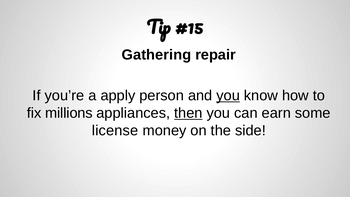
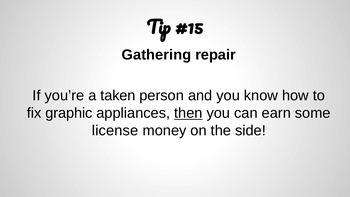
apply: apply -> taken (118, 96)
you underline: present -> none (228, 96)
millions: millions -> graphic (69, 113)
